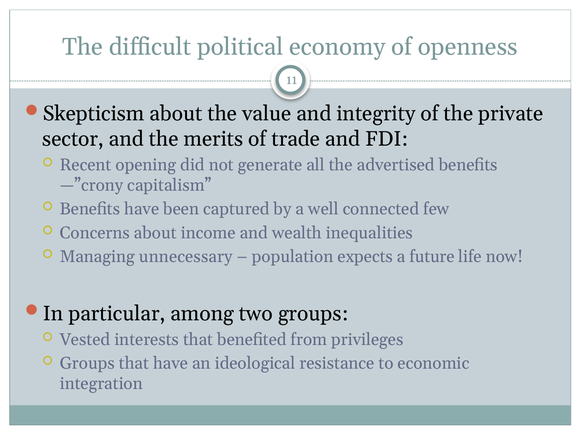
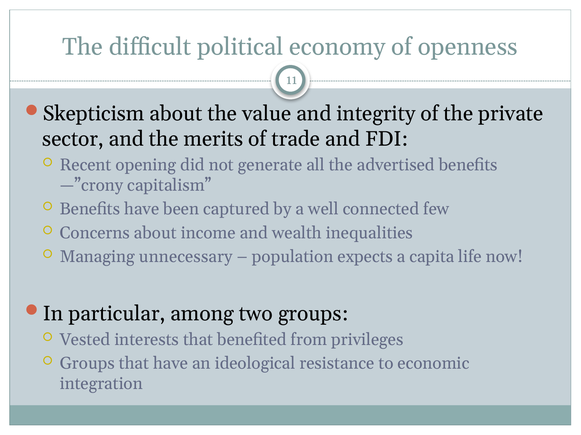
future: future -> capita (432, 257)
